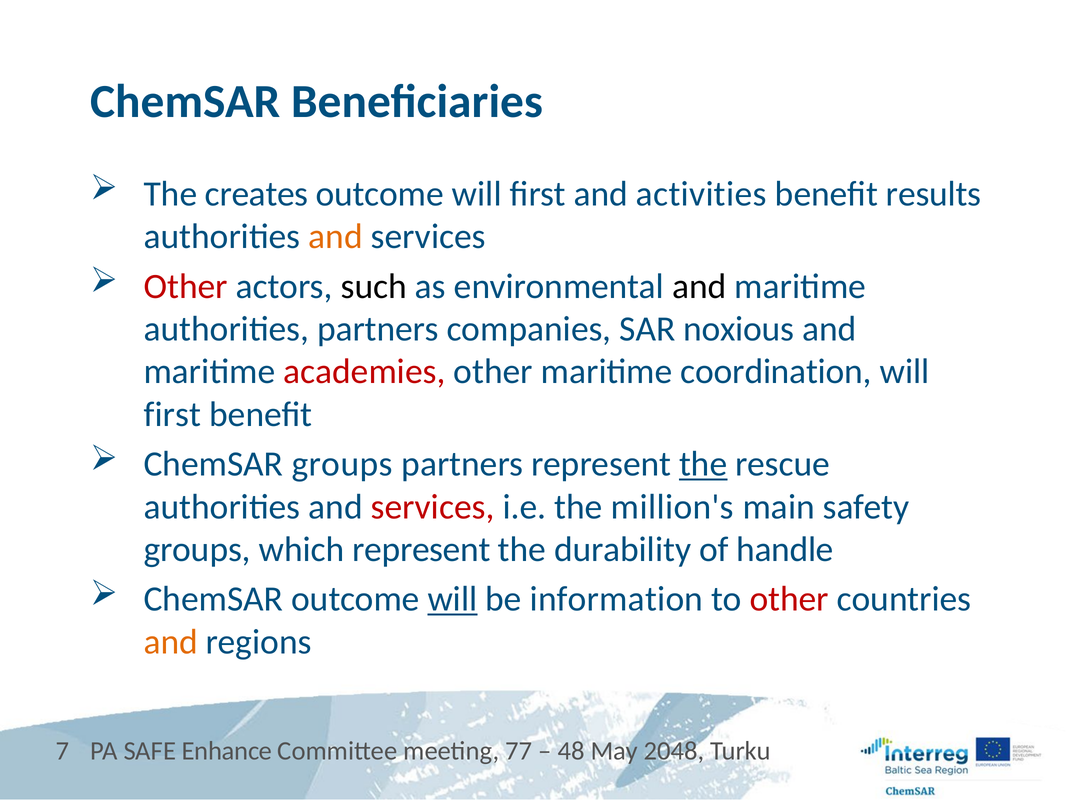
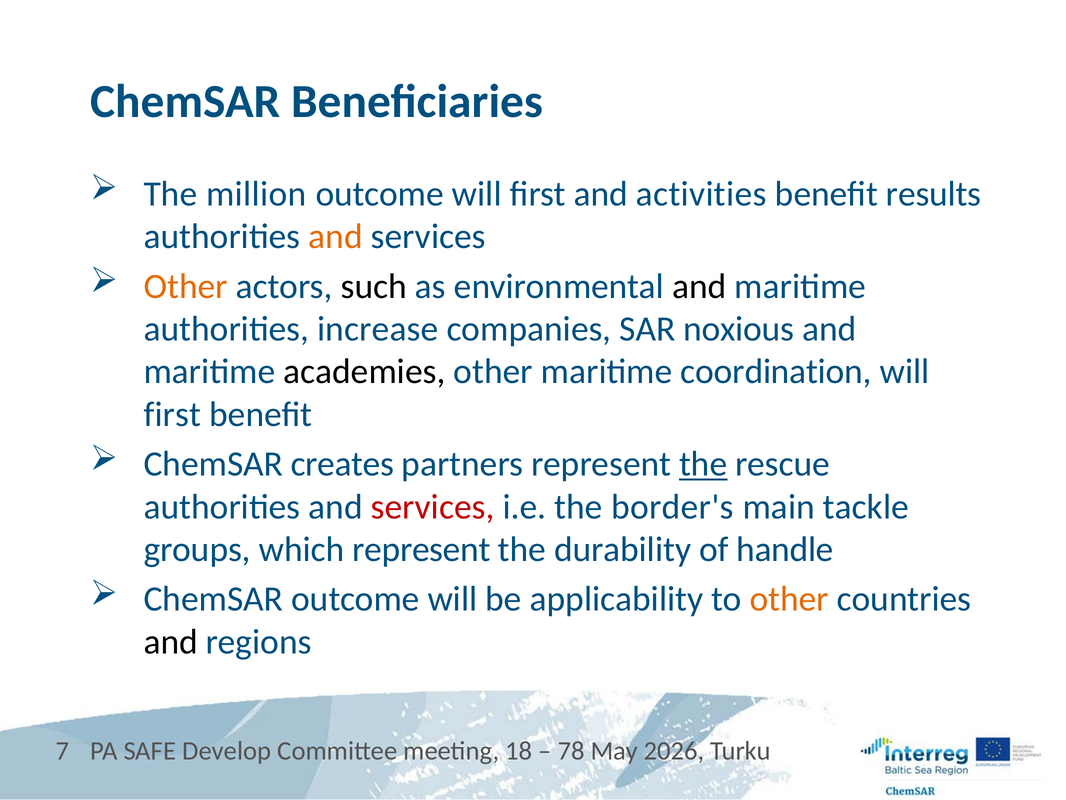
creates: creates -> million (256, 194)
Other colour: red -> orange (186, 286)
authorities partners: partners -> increase (378, 329)
academies colour: red -> black (364, 371)
ChemSAR groups: groups -> creates (342, 464)
million's: million's -> border's (672, 506)
safety: safety -> tackle (866, 506)
will underline: present -> none (452, 599)
information: information -> applicability (617, 599)
other colour: red -> orange (789, 599)
and colour: orange -> black (171, 642)
Enhance: Enhance -> Develop (227, 750)
77: 77 -> 18 (519, 750)
48: 48 -> 78 (571, 750)
2048: 2048 -> 2026 (674, 750)
